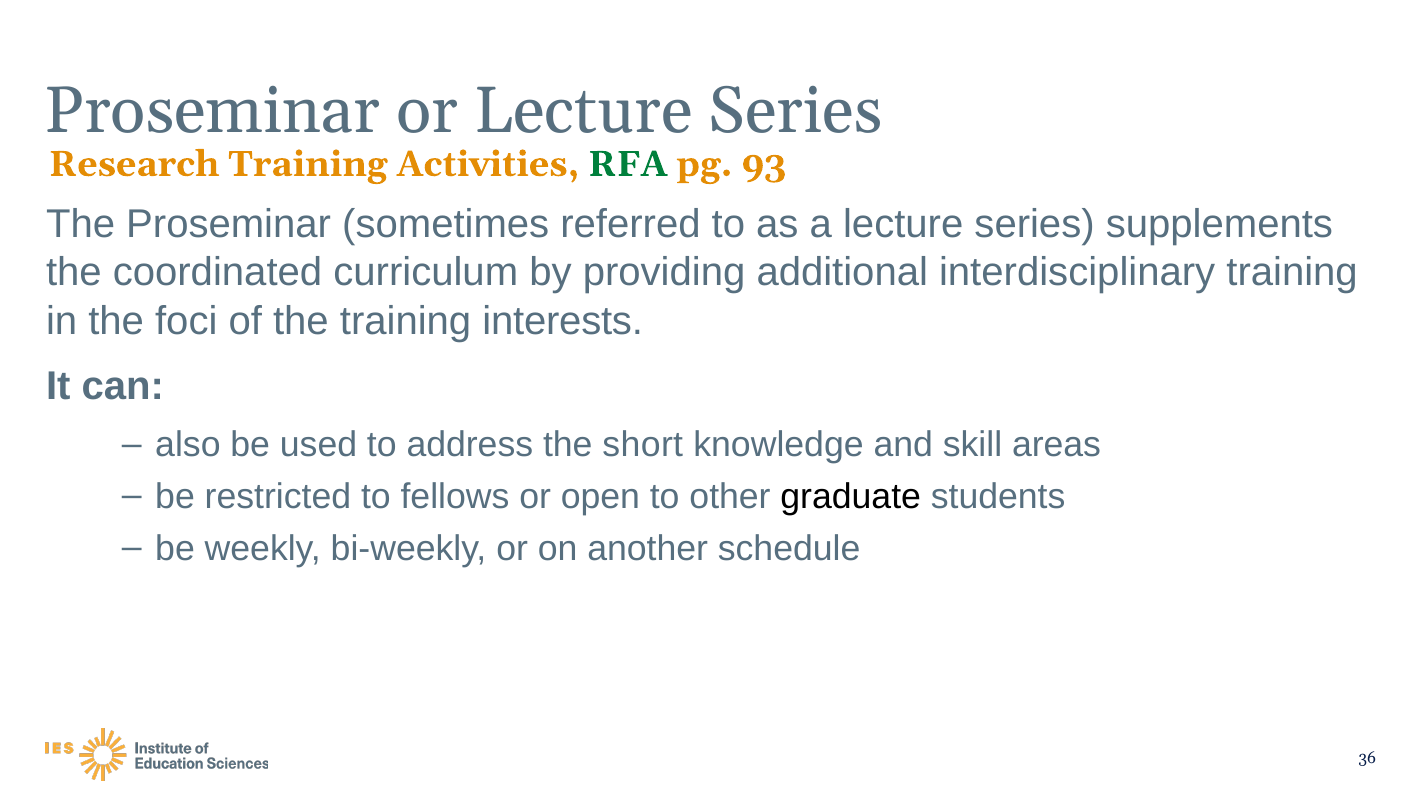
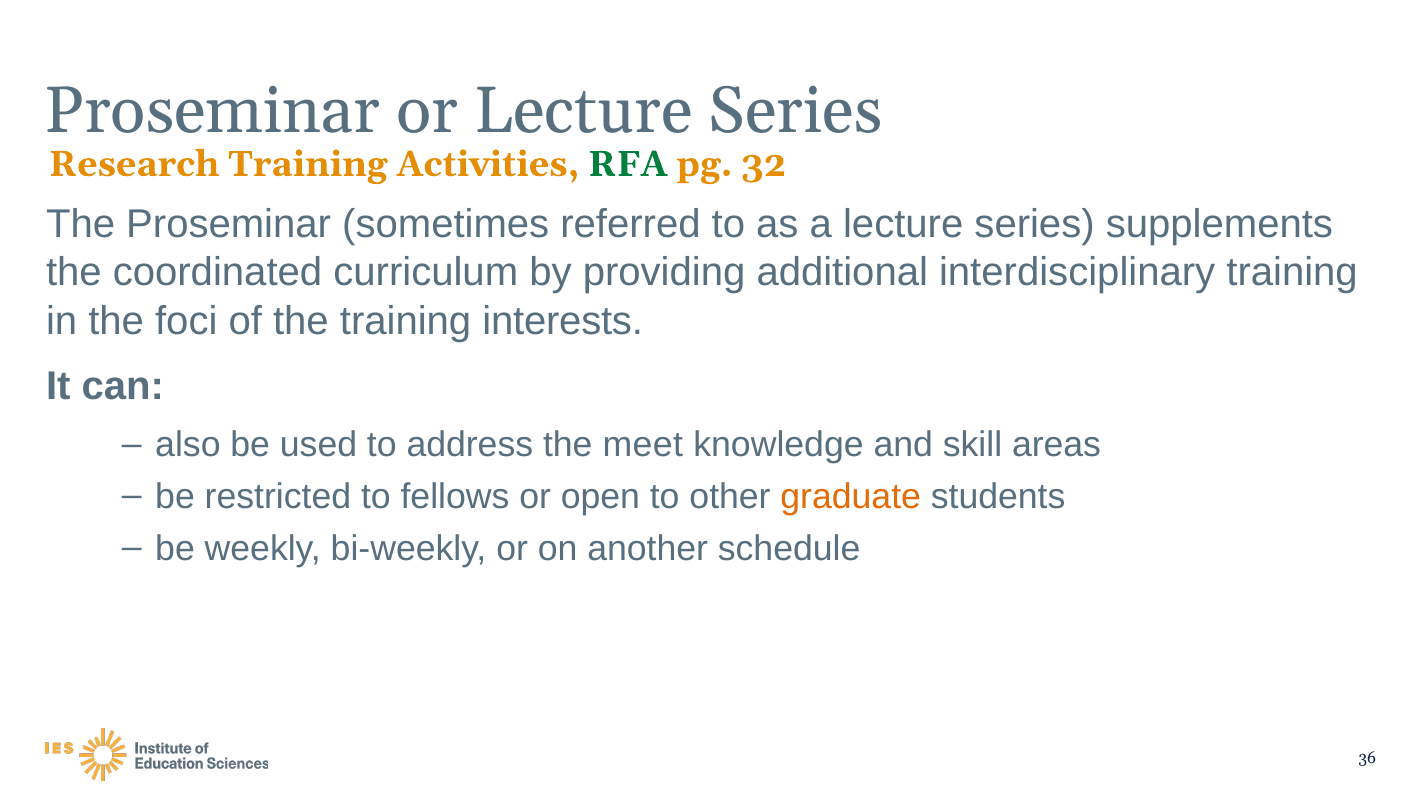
93: 93 -> 32 (764, 164)
short: short -> meet (643, 445)
graduate colour: black -> orange (851, 497)
